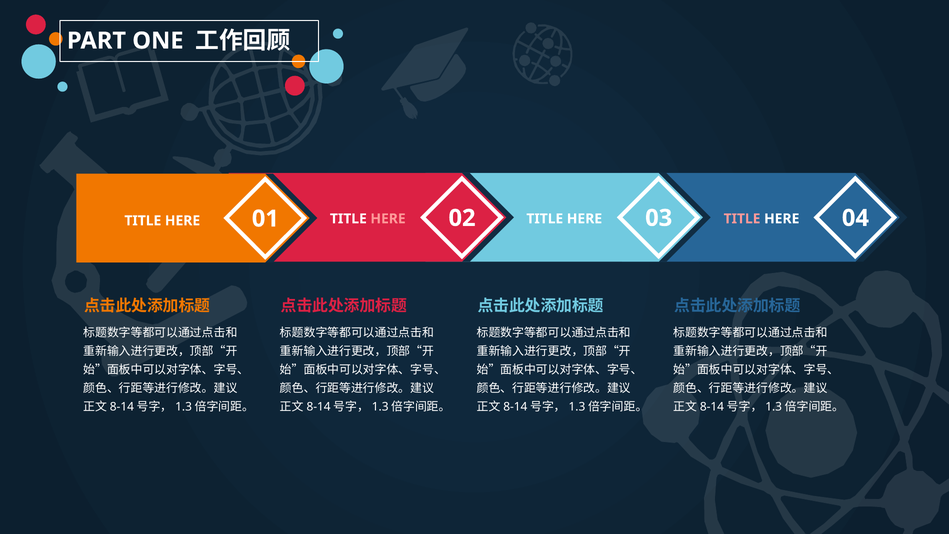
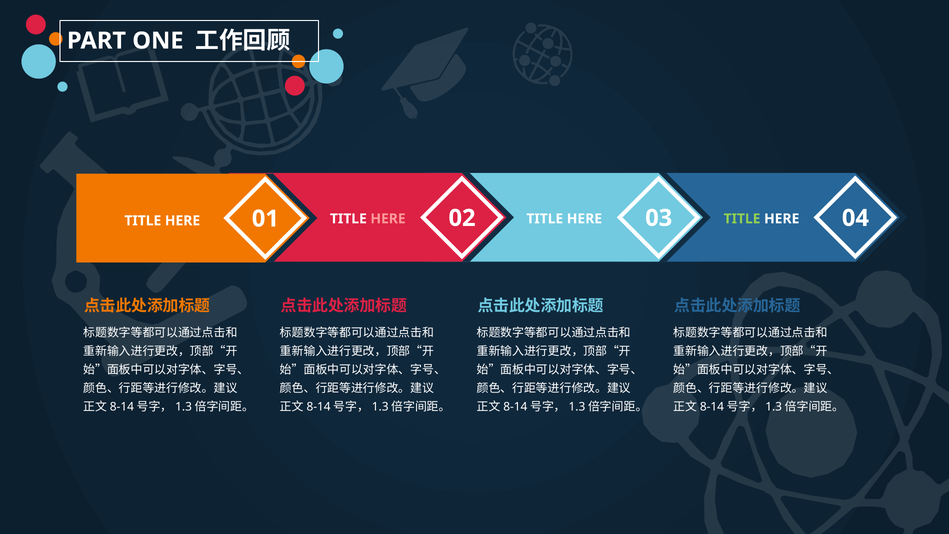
TITLE colour: pink -> light green (742, 219)
